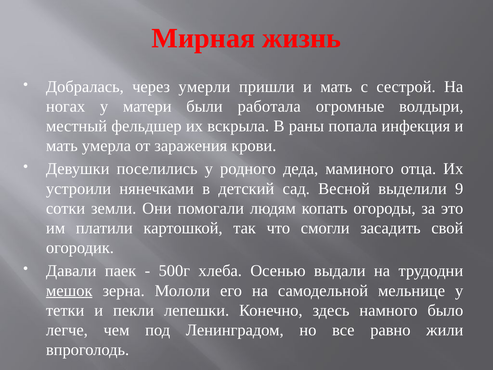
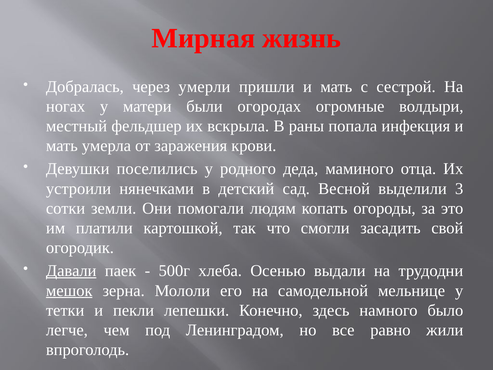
работала: работала -> огородах (269, 106)
9: 9 -> 3 (459, 188)
Давали underline: none -> present (71, 271)
